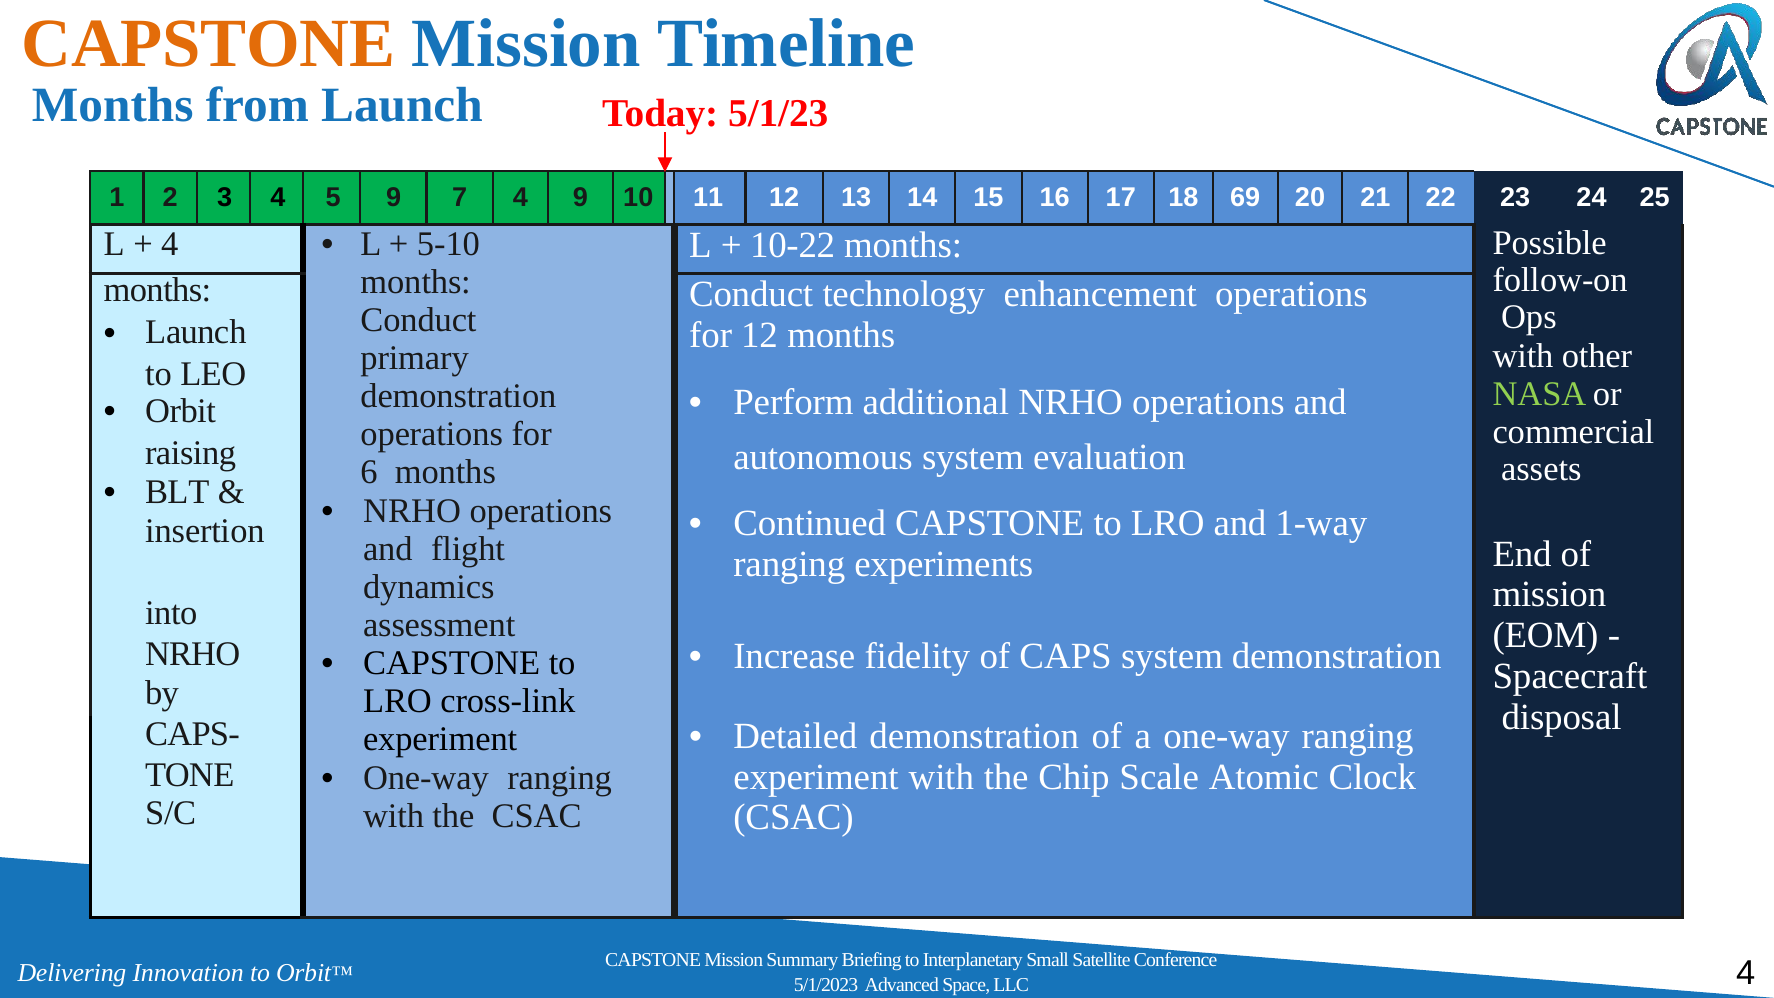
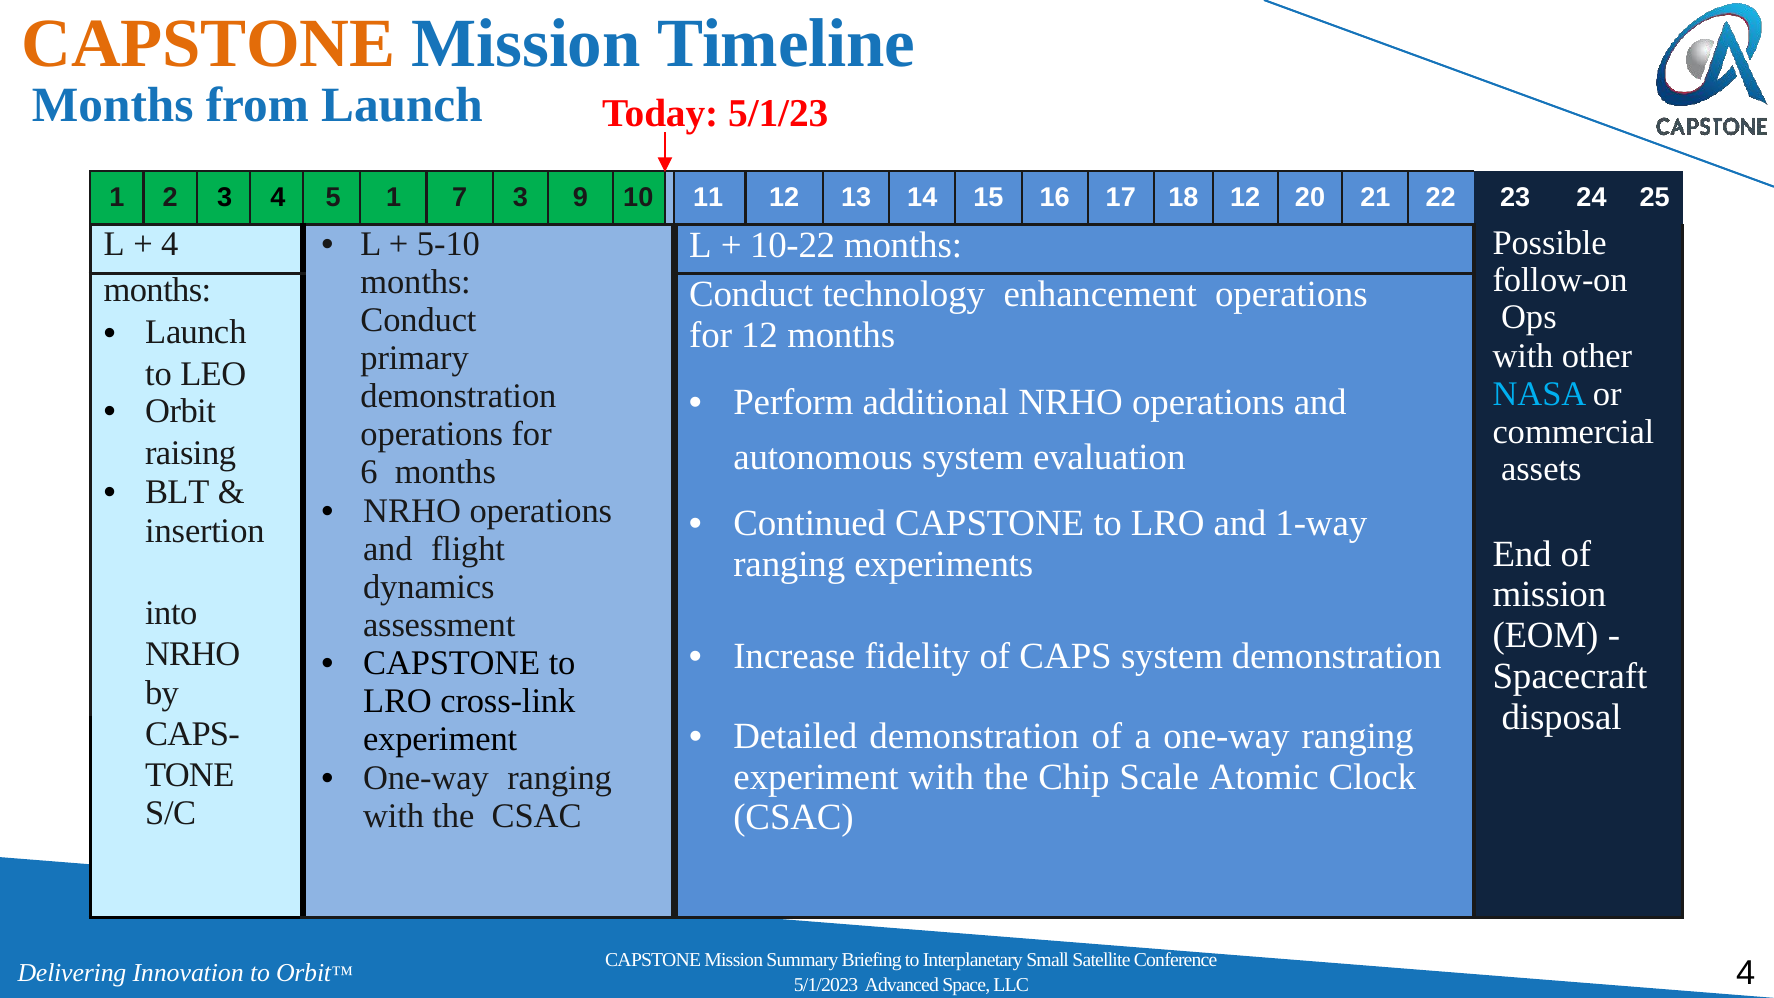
5 9: 9 -> 1 (394, 198)
7 4: 4 -> 3 (520, 198)
18 69: 69 -> 12 (1245, 198)
NASA colour: light green -> light blue (1539, 394)
